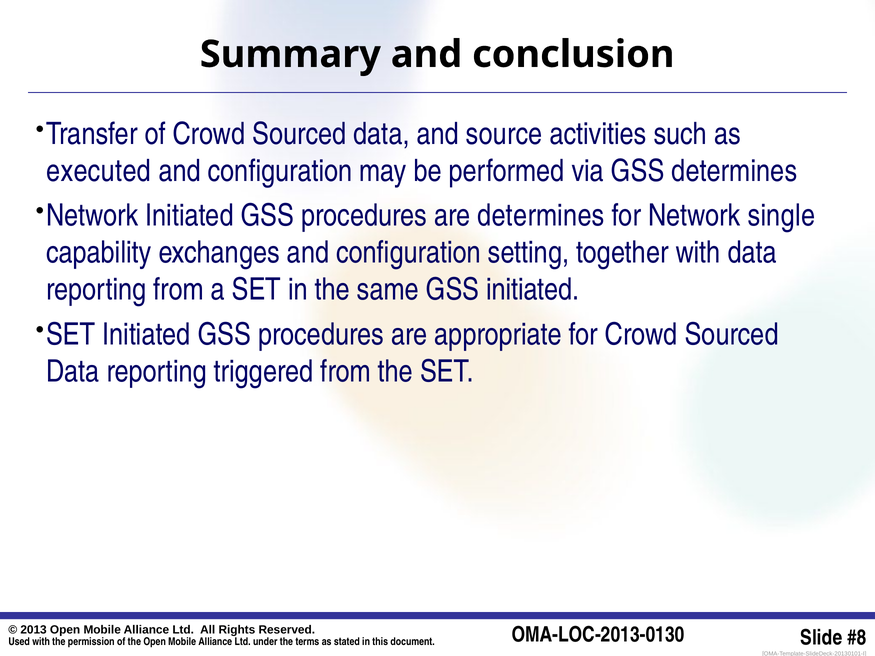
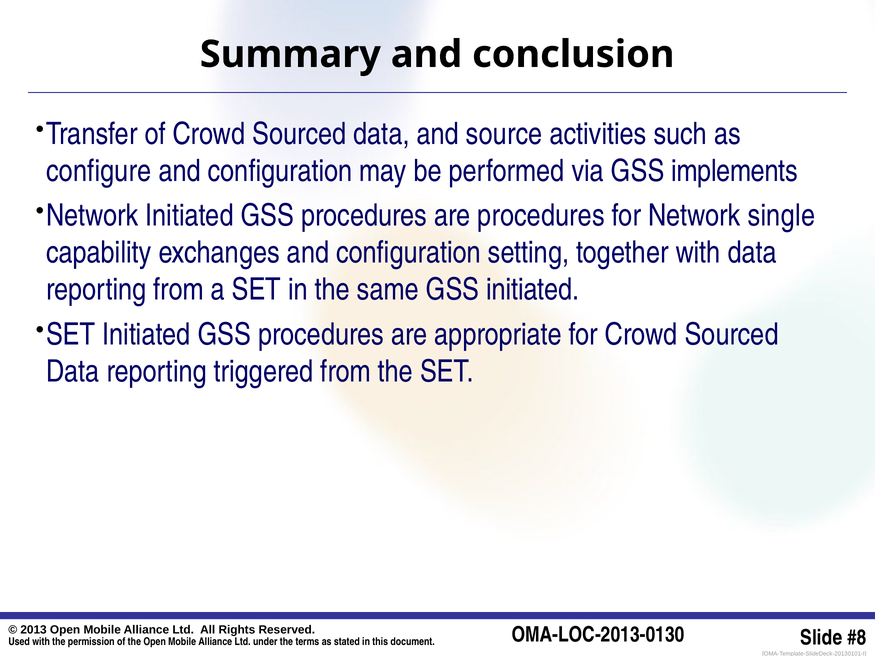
executed: executed -> configure (99, 171)
GSS determines: determines -> implements (735, 171)
are determines: determines -> procedures (541, 216)
